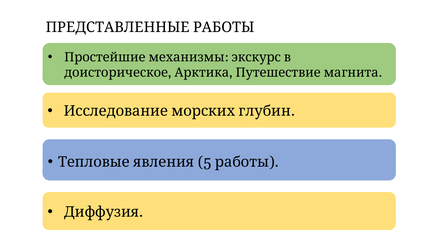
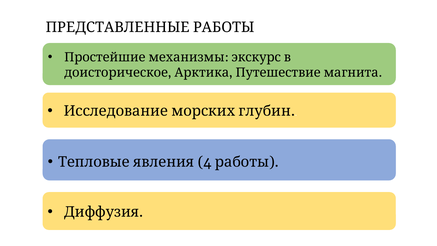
5: 5 -> 4 (205, 162)
